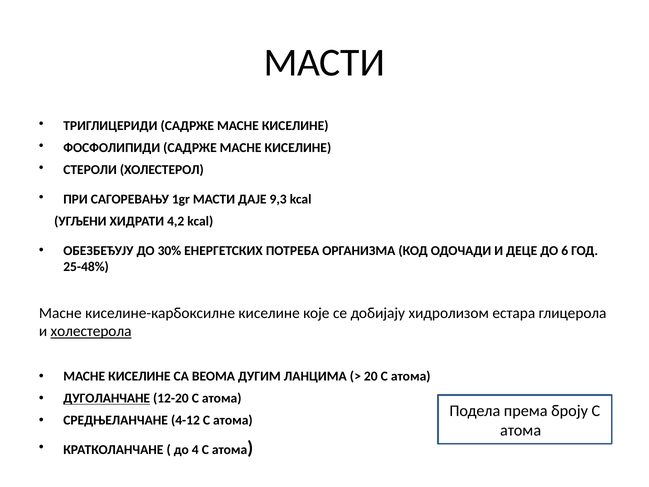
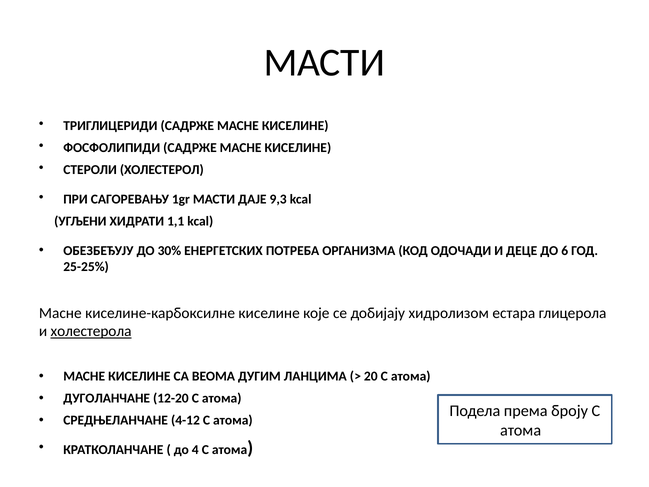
4,2: 4,2 -> 1,1 (176, 221)
25-48%: 25-48% -> 25-25% (86, 267)
ДУГОЛАНЧАНЕ underline: present -> none (107, 398)
